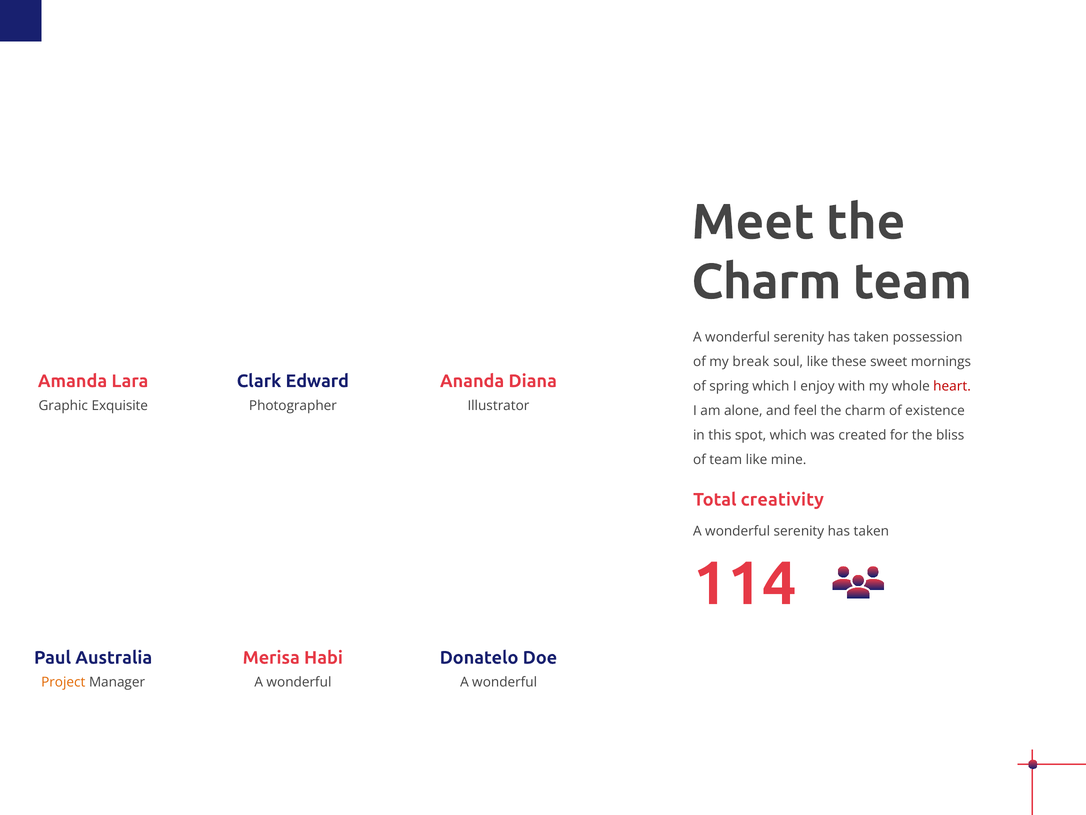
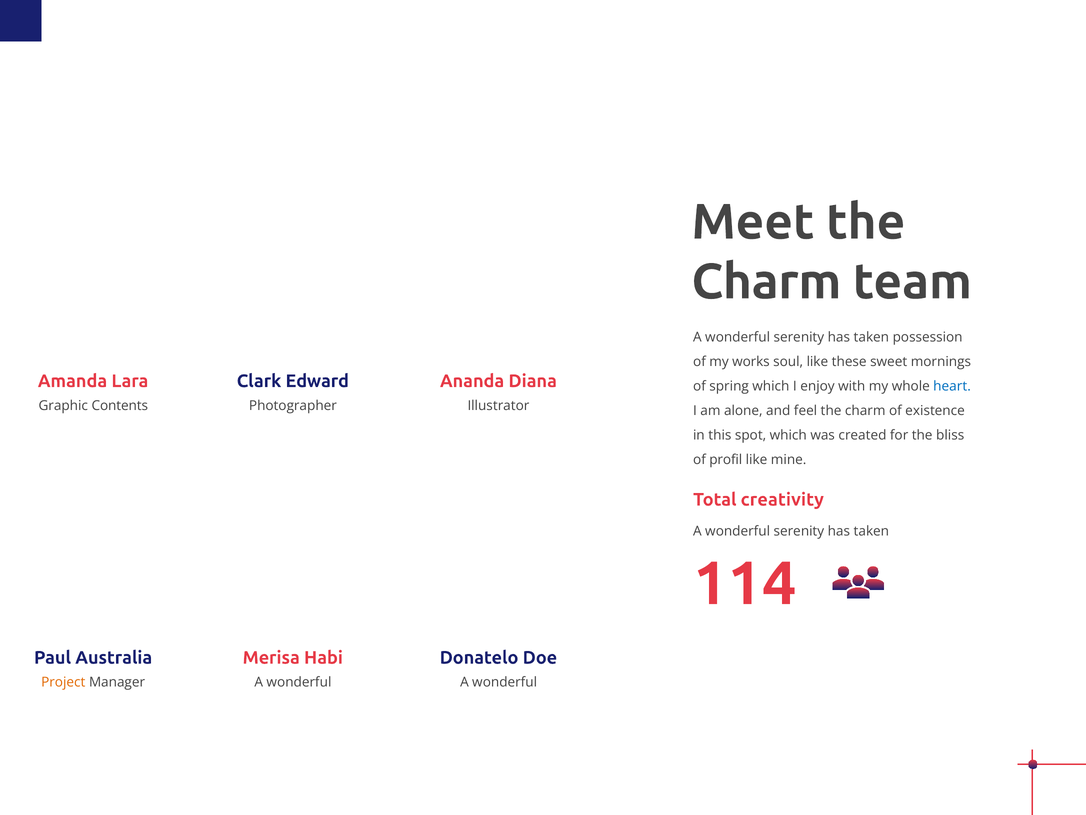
break: break -> works (751, 361)
heart colour: red -> blue (952, 386)
Exquisite: Exquisite -> Contents (120, 405)
of team: team -> profil (726, 459)
